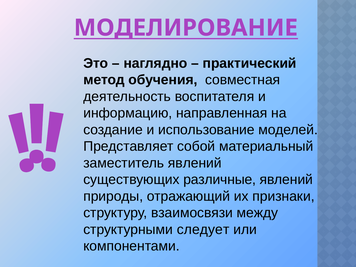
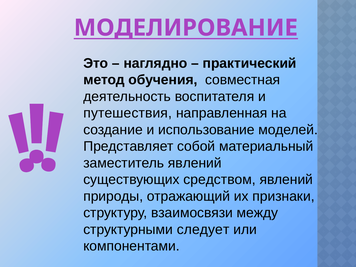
информацию: информацию -> путешествия (128, 113)
различные: различные -> средством (220, 180)
